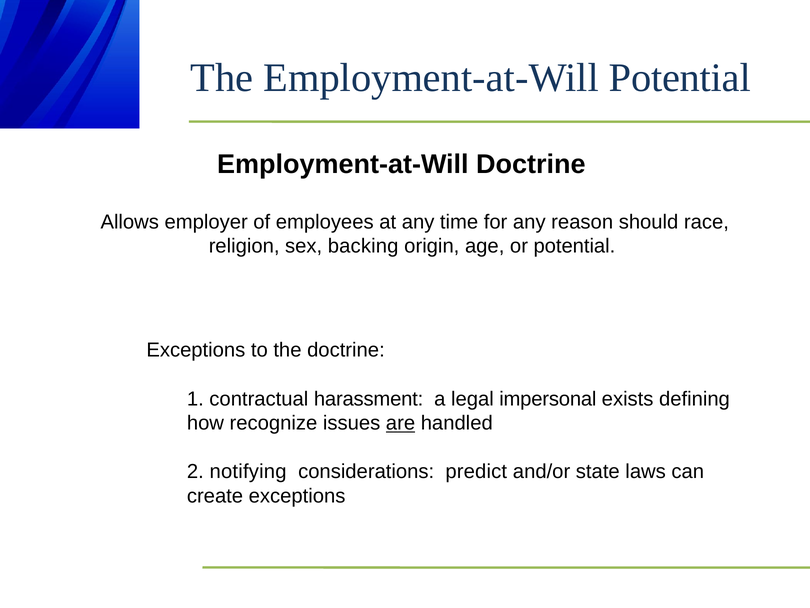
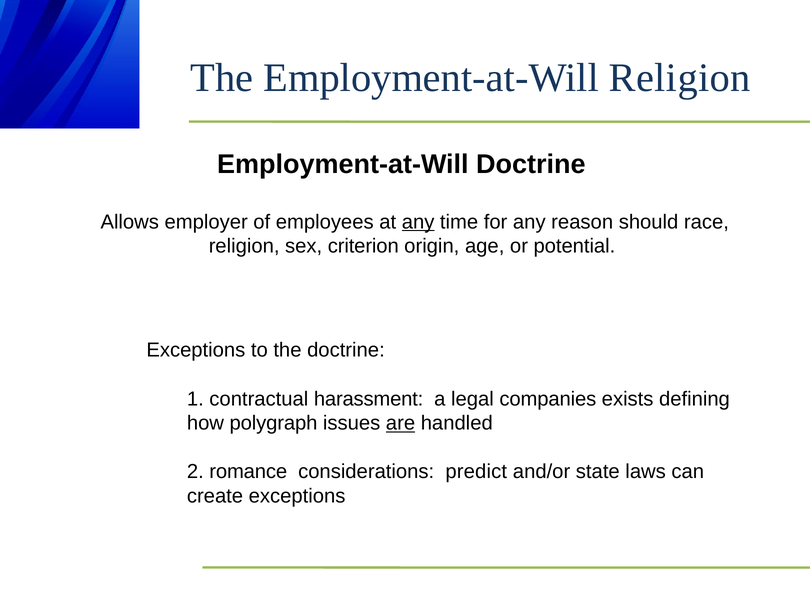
Employment-at-Will Potential: Potential -> Religion (680, 78)
any underline: none -> present (418, 222)
backing: backing -> criterion (363, 246)
impersonal: impersonal -> companies (548, 399)
recognize: recognize -> polygraph (274, 423)
notifying: notifying -> romance (248, 471)
